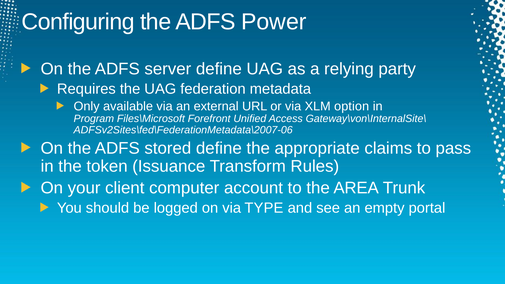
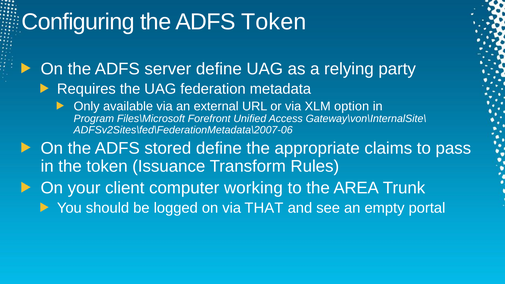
ADFS Power: Power -> Token (274, 22)
account: account -> working (253, 188)
TYPE: TYPE -> THAT (264, 208)
